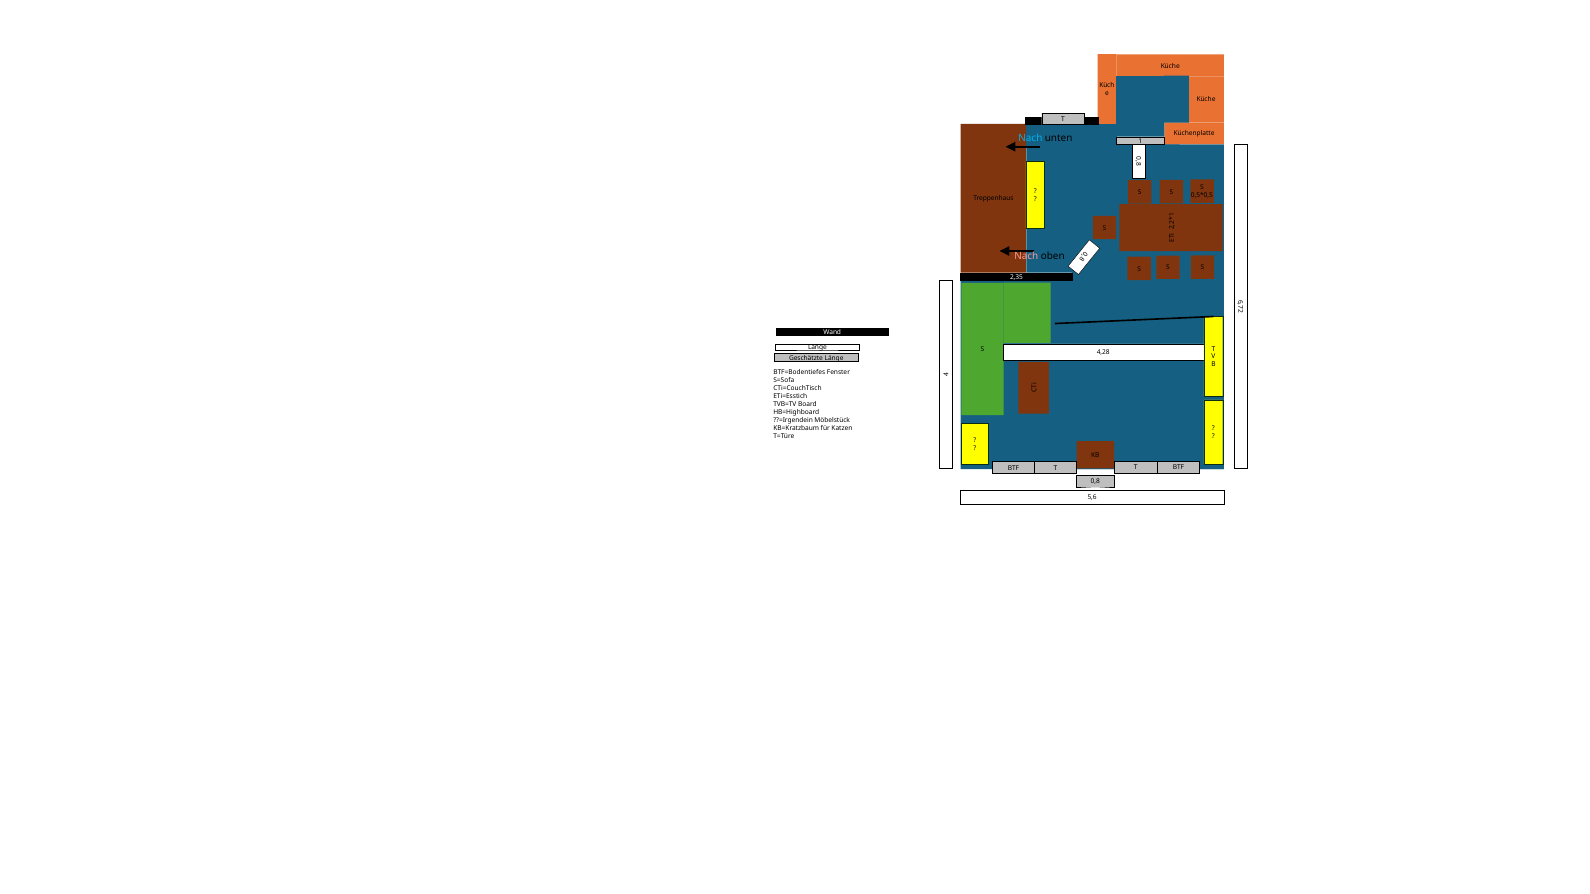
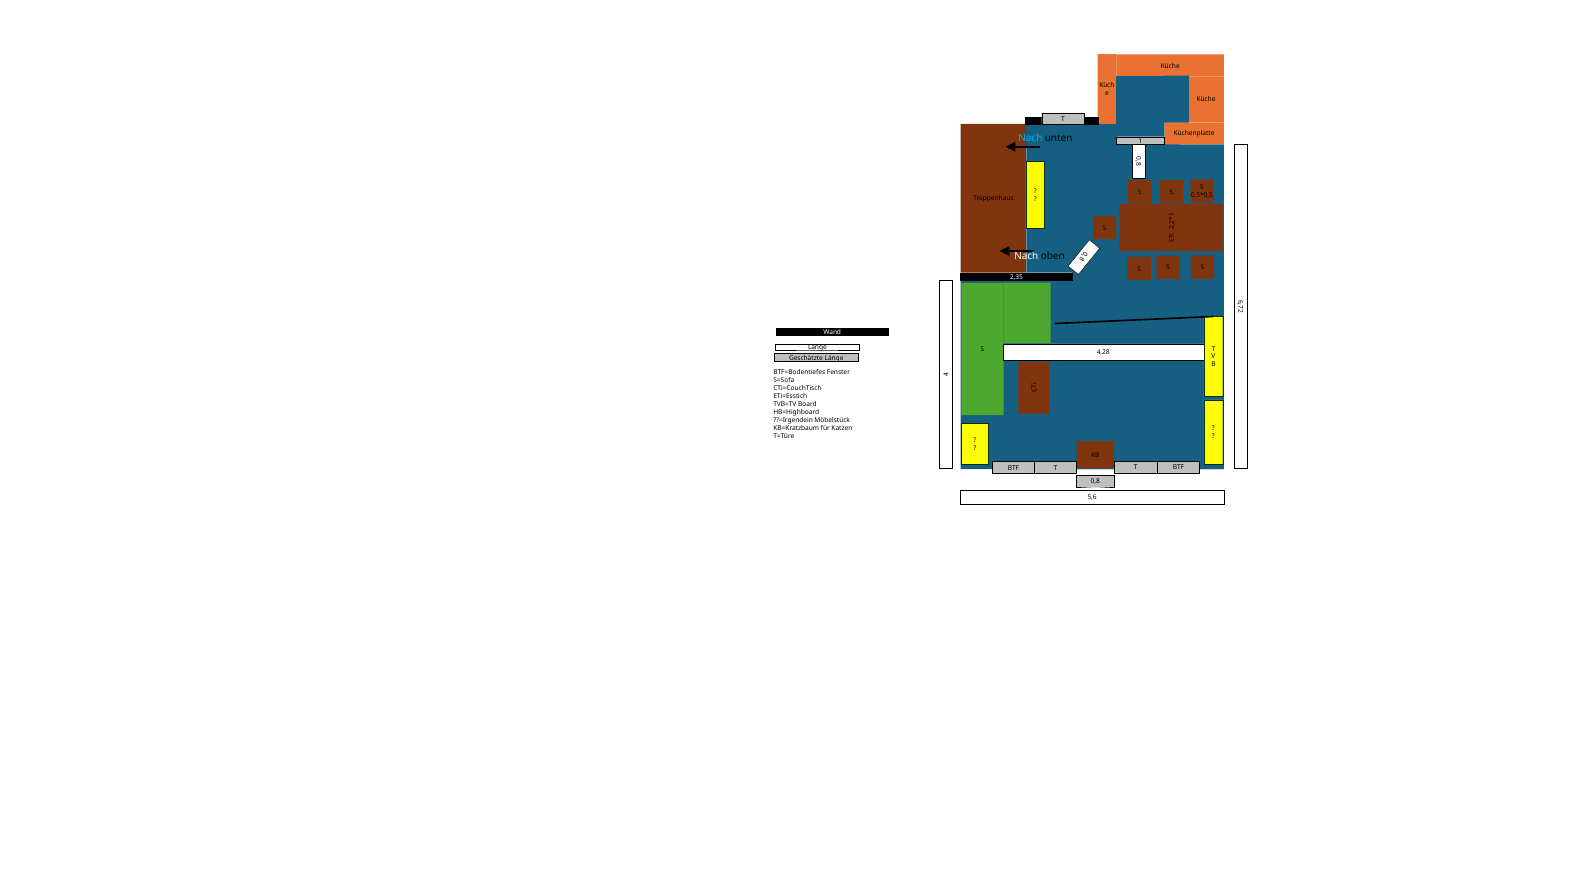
Nach colour: pink -> white (1026, 256)
